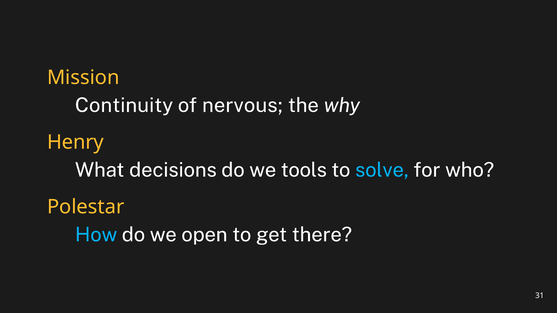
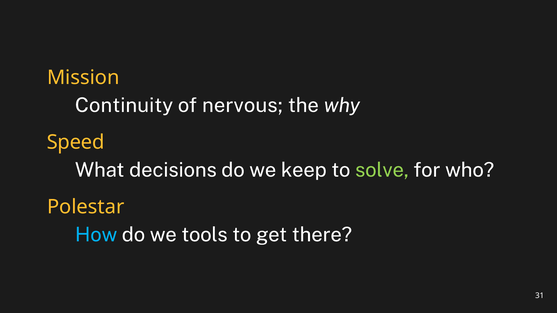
Henry: Henry -> Speed (76, 142)
tools: tools -> keep (304, 170)
solve colour: light blue -> light green (382, 170)
open: open -> tools (204, 235)
